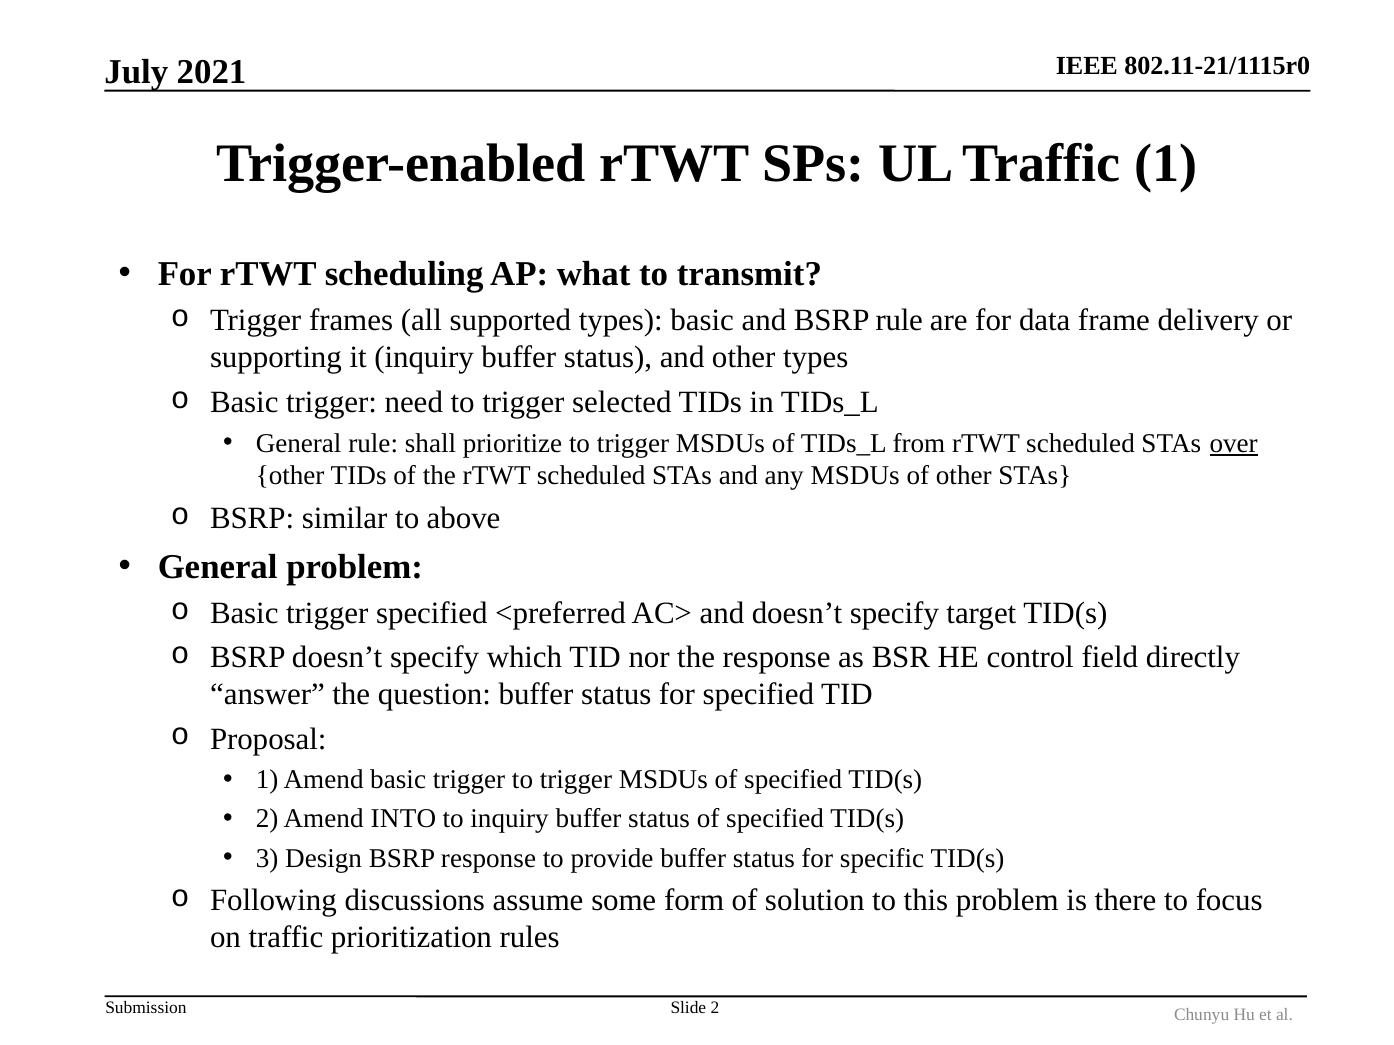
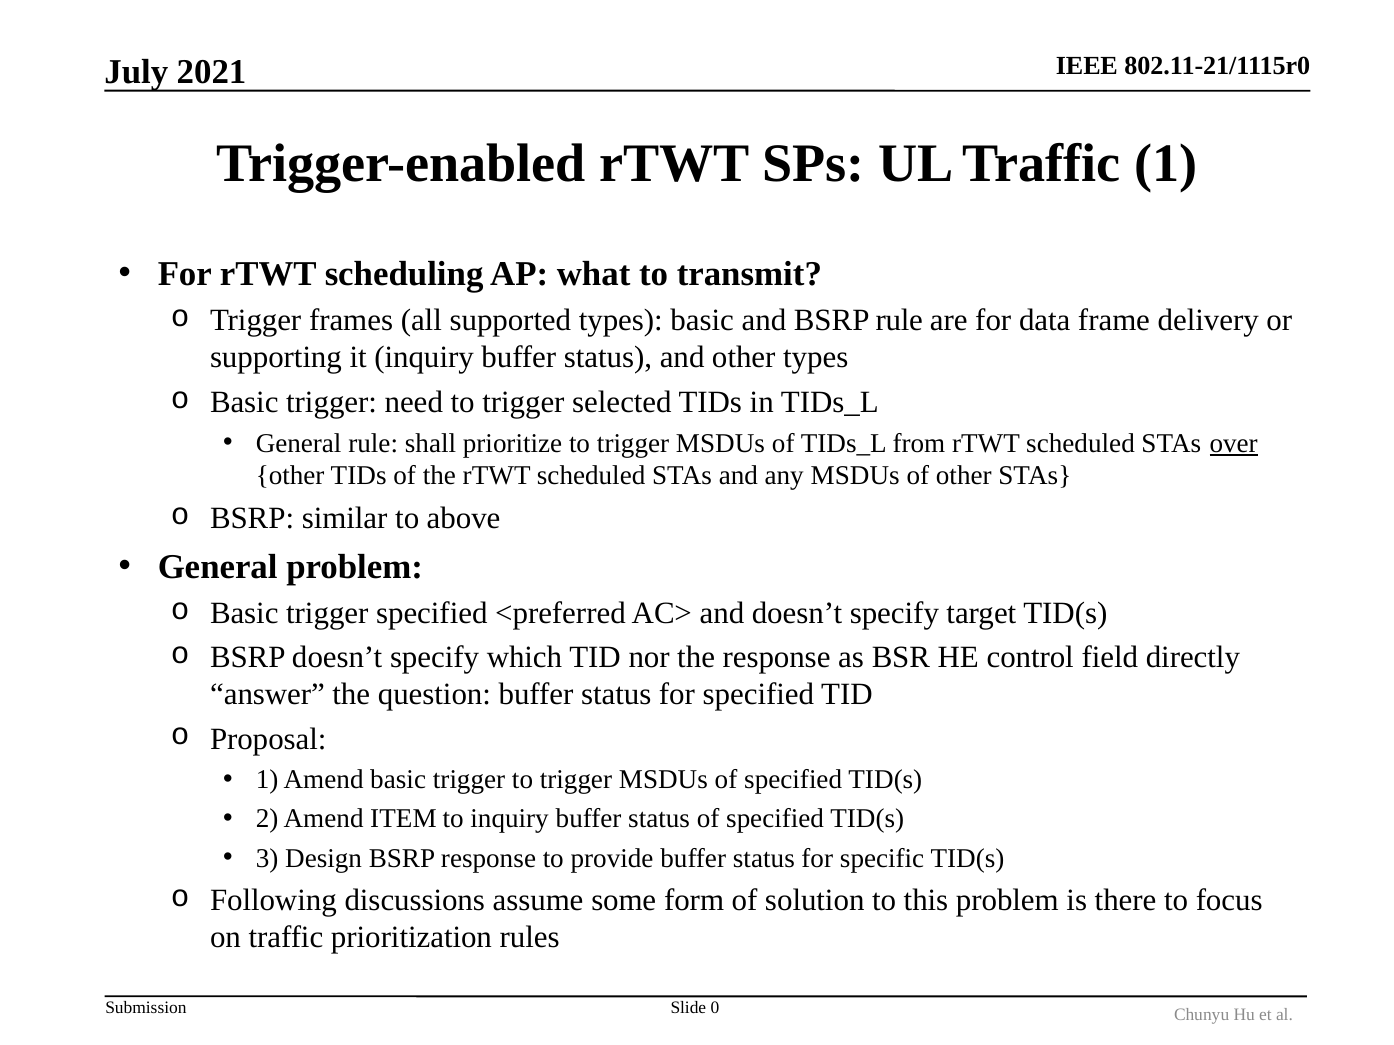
INTO: INTO -> ITEM (403, 819)
Slide 2: 2 -> 0 (715, 1008)
